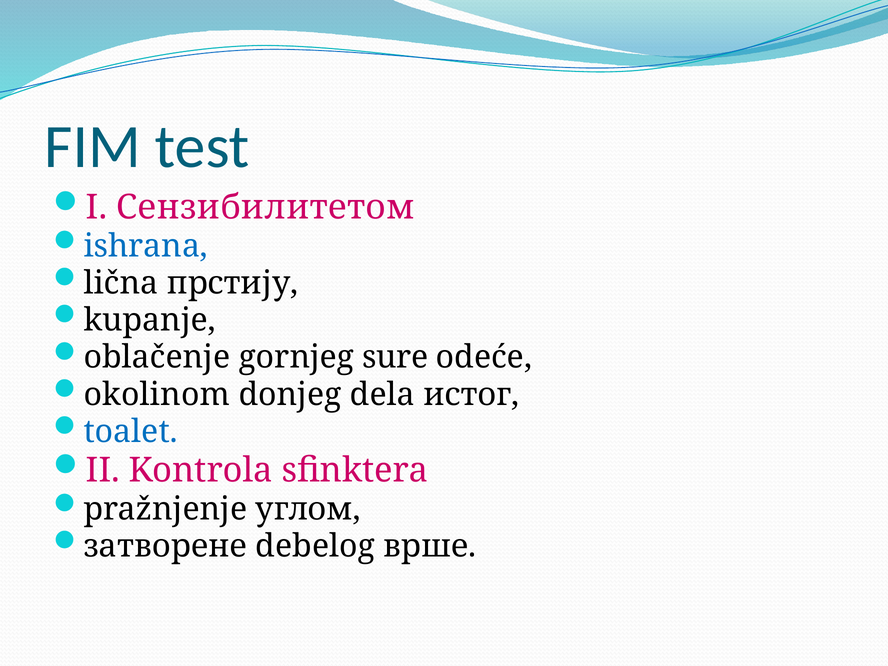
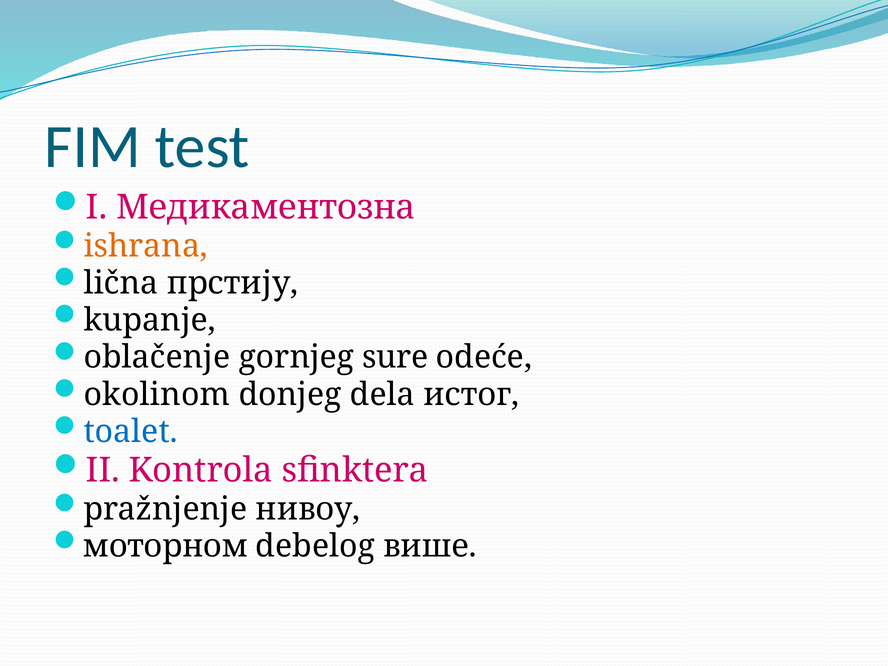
Сензибилитетом: Сензибилитетом -> Медикаментозна (266, 207)
ishrana colour: blue -> orange (146, 246)
углом: углом -> нивоу (308, 509)
затворене: затворене -> моторном (166, 546)
врше: врше -> више (430, 546)
